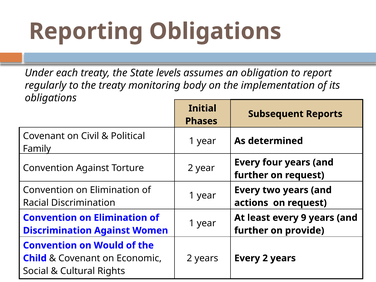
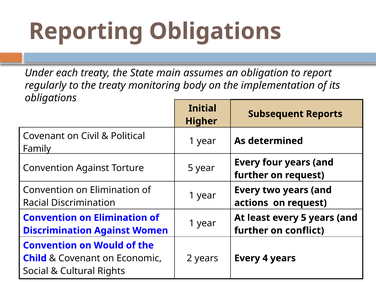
levels: levels -> main (168, 73)
Phases: Phases -> Higher (201, 121)
Torture 2: 2 -> 5 (190, 168)
every 9: 9 -> 5 (304, 218)
provide: provide -> conflict (305, 231)
Every 2: 2 -> 4 (265, 258)
